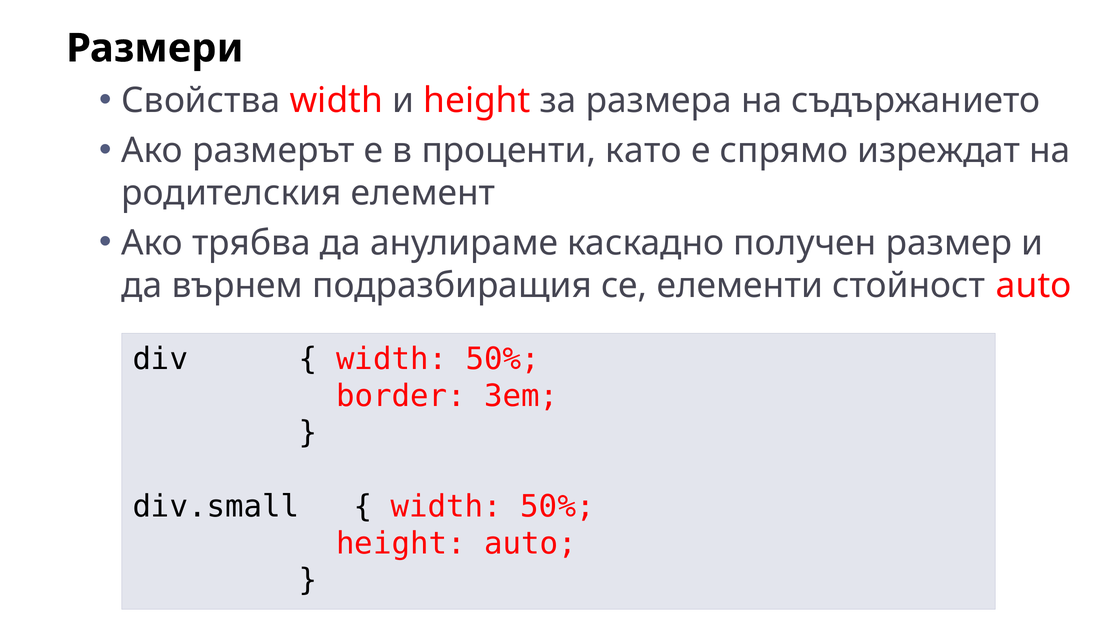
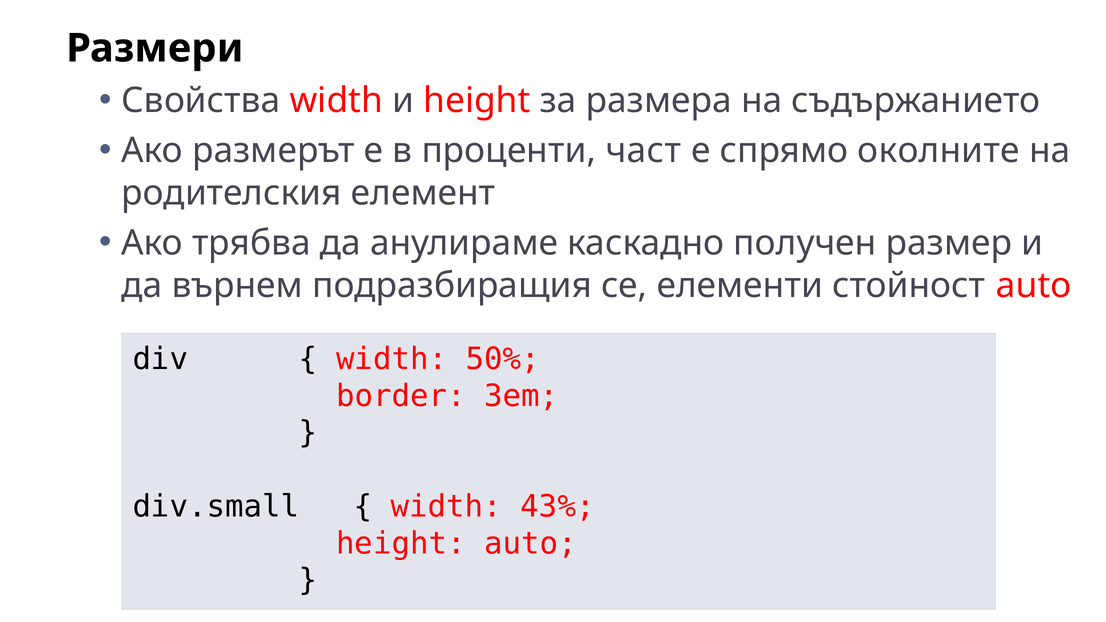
като: като -> част (643, 151)
изреждат: изреждат -> околните (939, 151)
50%: 50% -> 43% (558, 507)
